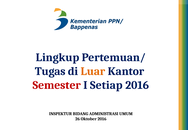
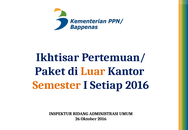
Lingkup: Lingkup -> Ikhtisar (58, 57)
Tugas: Tugas -> Paket (50, 71)
Semester colour: red -> orange (57, 85)
